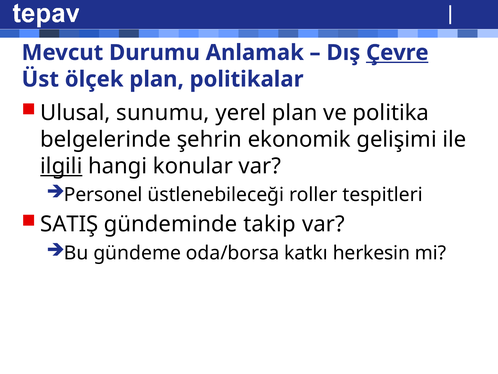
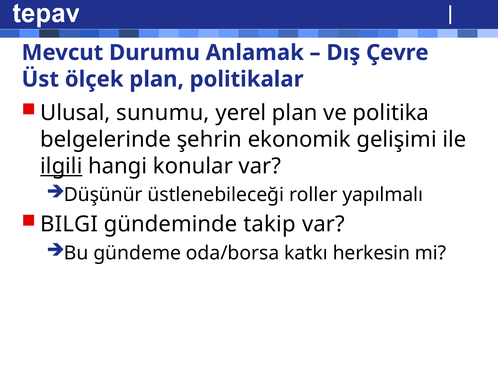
Çevre underline: present -> none (397, 53)
Personel: Personel -> Düşünür (103, 194)
tespitleri: tespitleri -> yapılmalı (383, 194)
SATIŞ: SATIŞ -> BILGI (69, 224)
